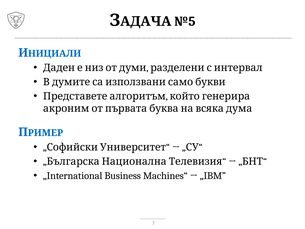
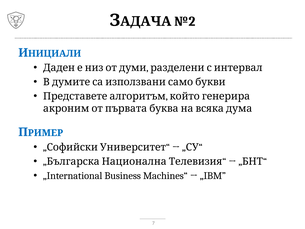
№5: №5 -> №2 (185, 21)
